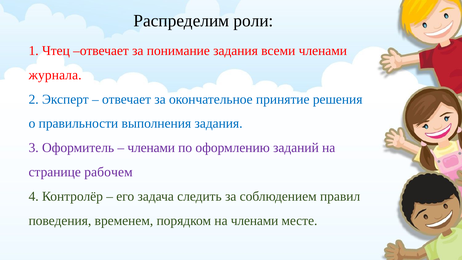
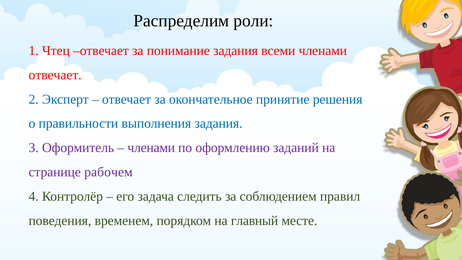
журнала: журнала -> отвечает (55, 75)
на членами: членами -> главный (255, 221)
